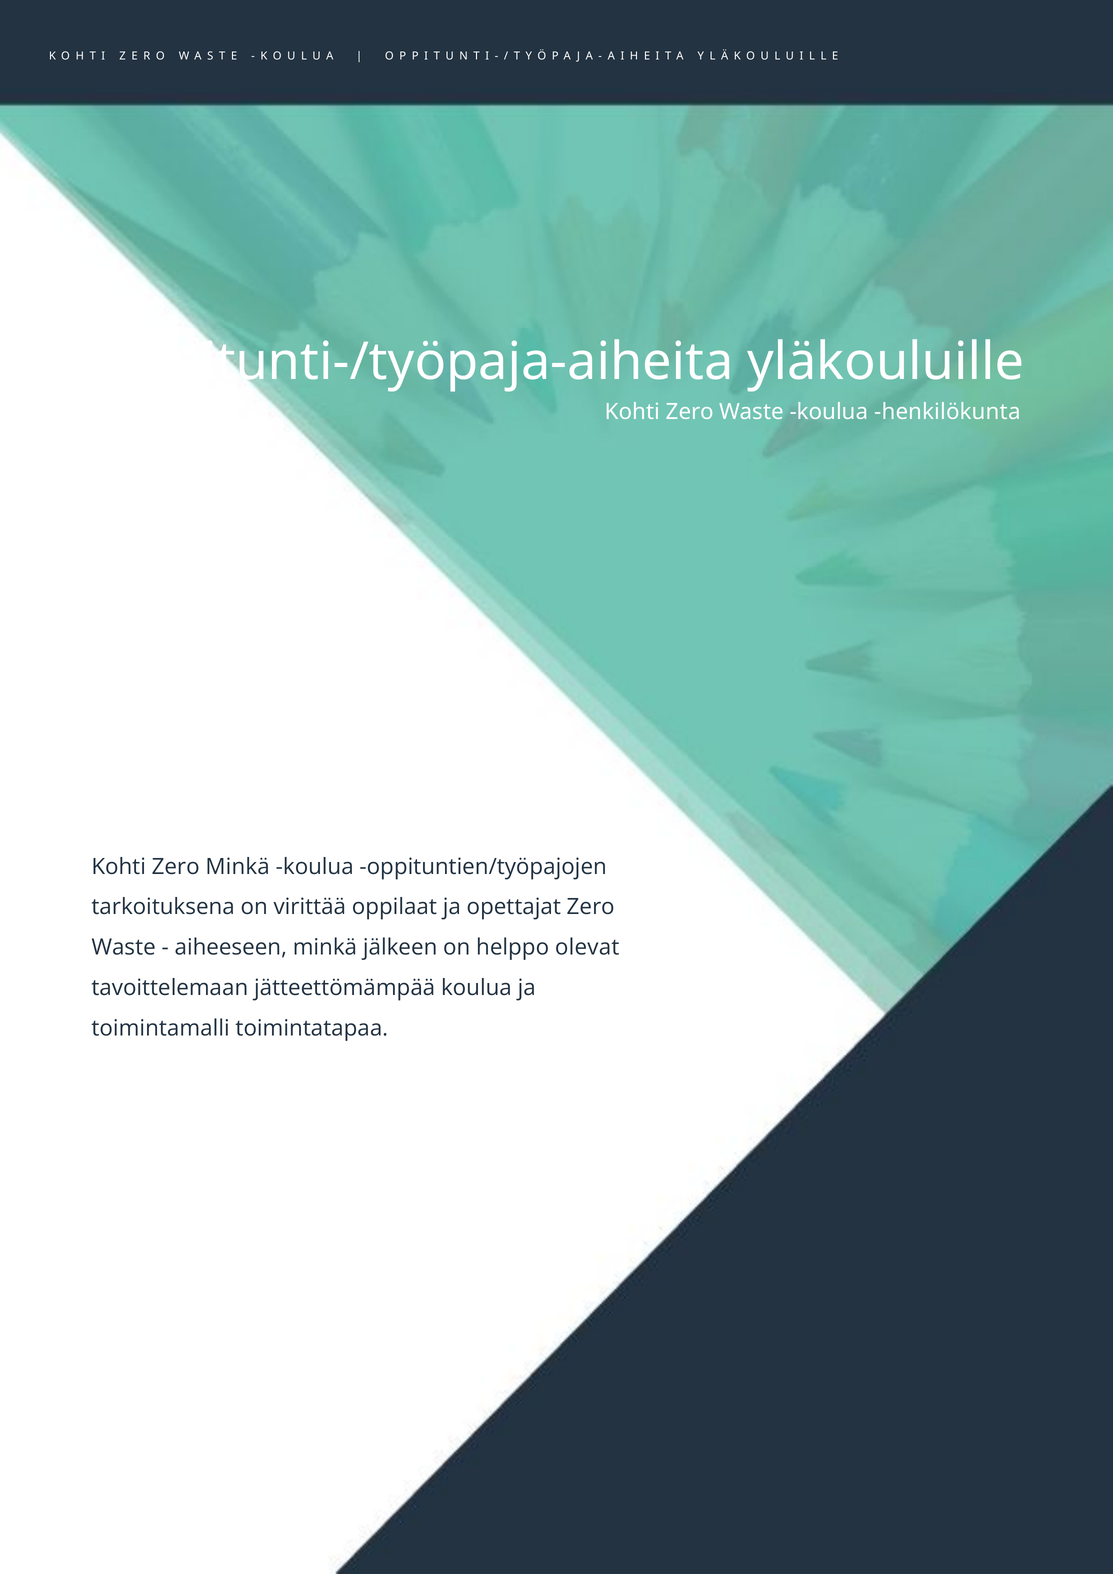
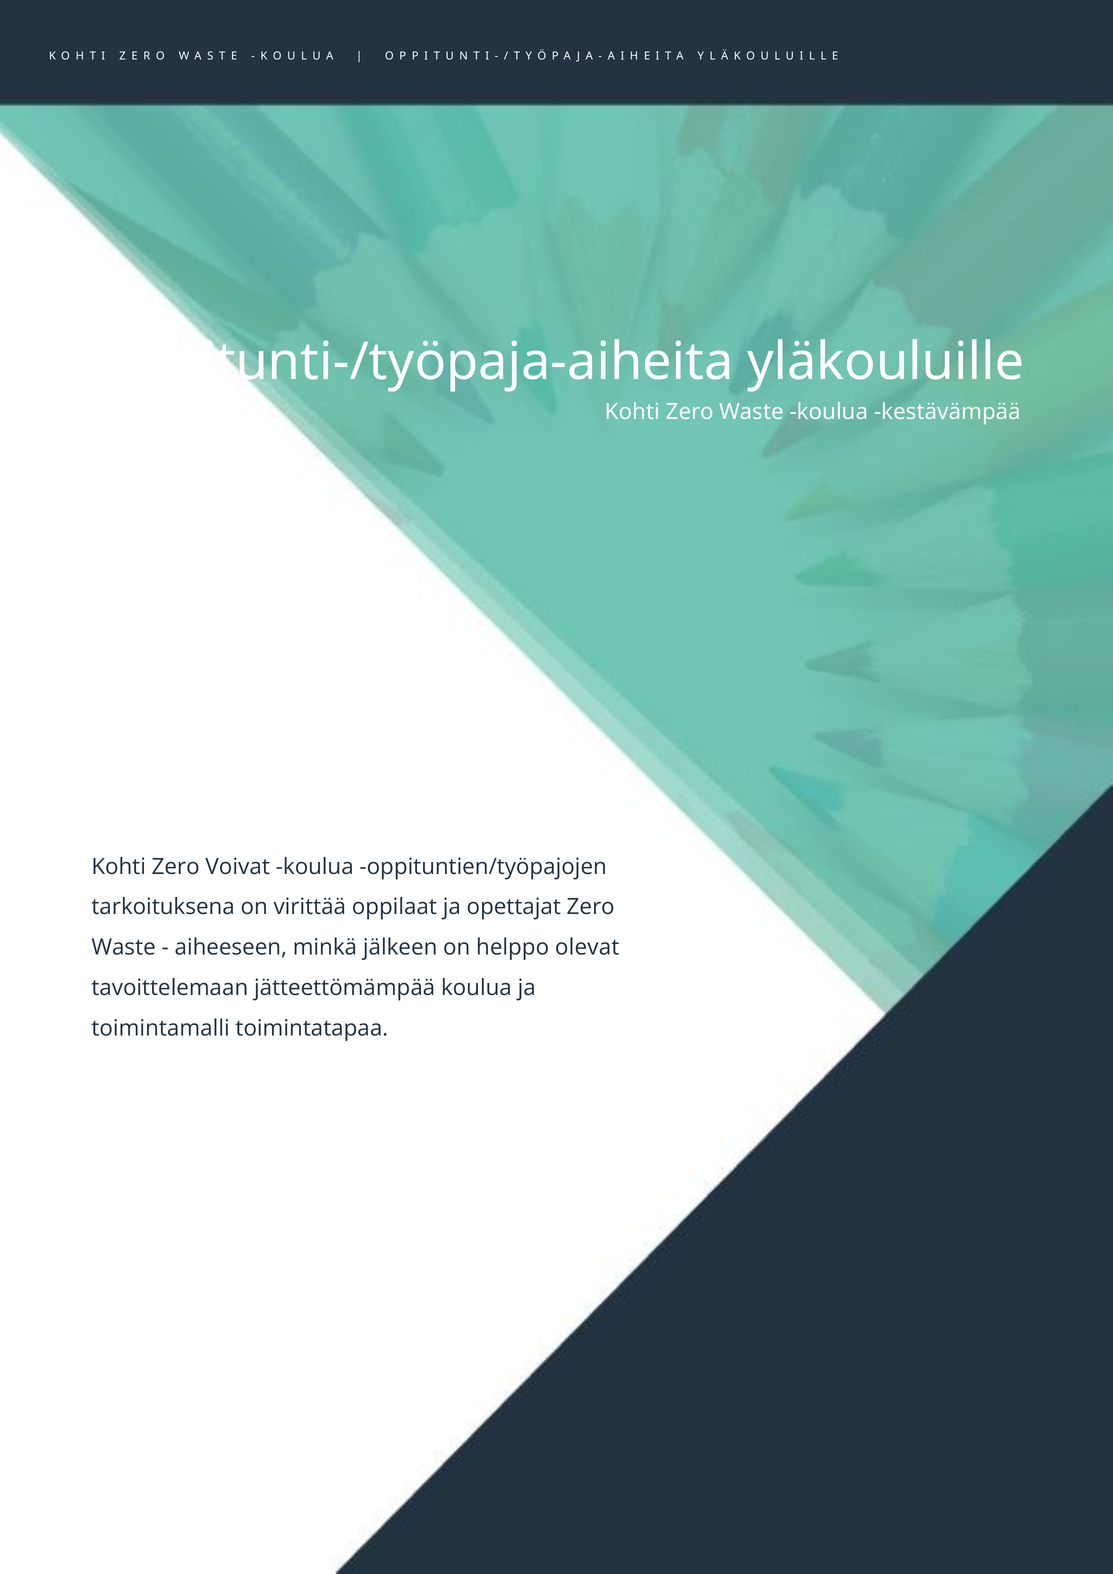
henkilökunta: henkilökunta -> kestävämpää (948, 412)
Zero Minkä: Minkä -> Voivat (238, 867)
